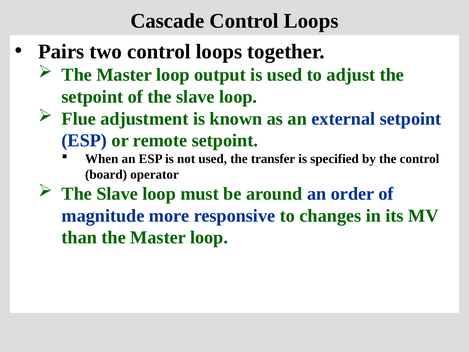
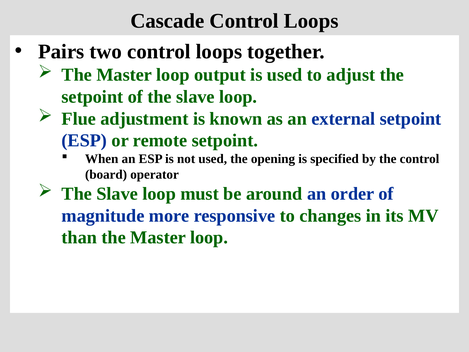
transfer: transfer -> opening (273, 159)
